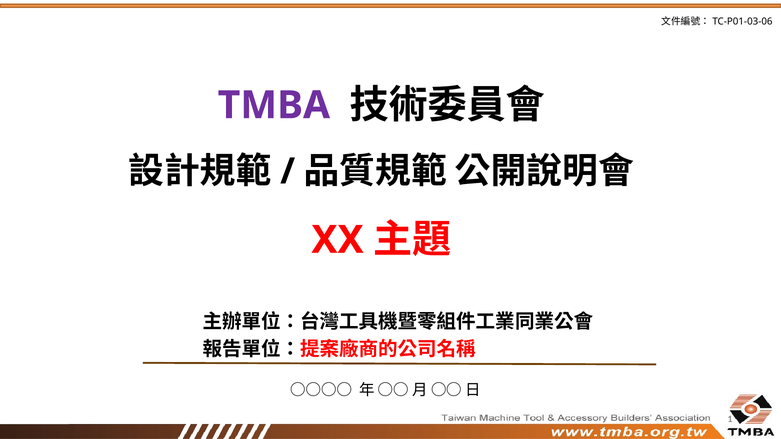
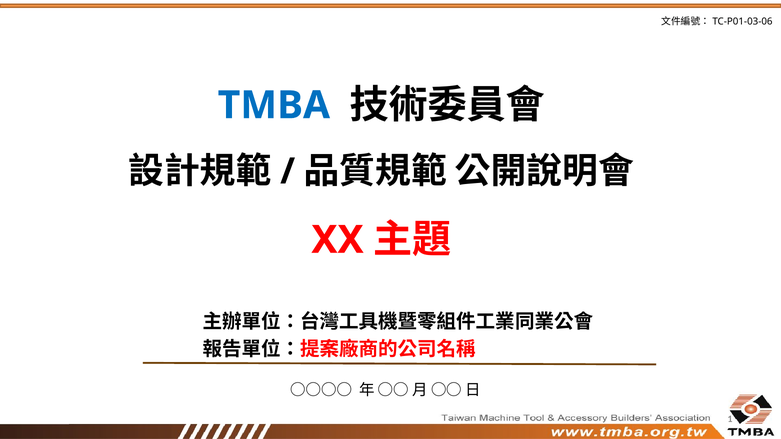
TMBA colour: purple -> blue (274, 105)
